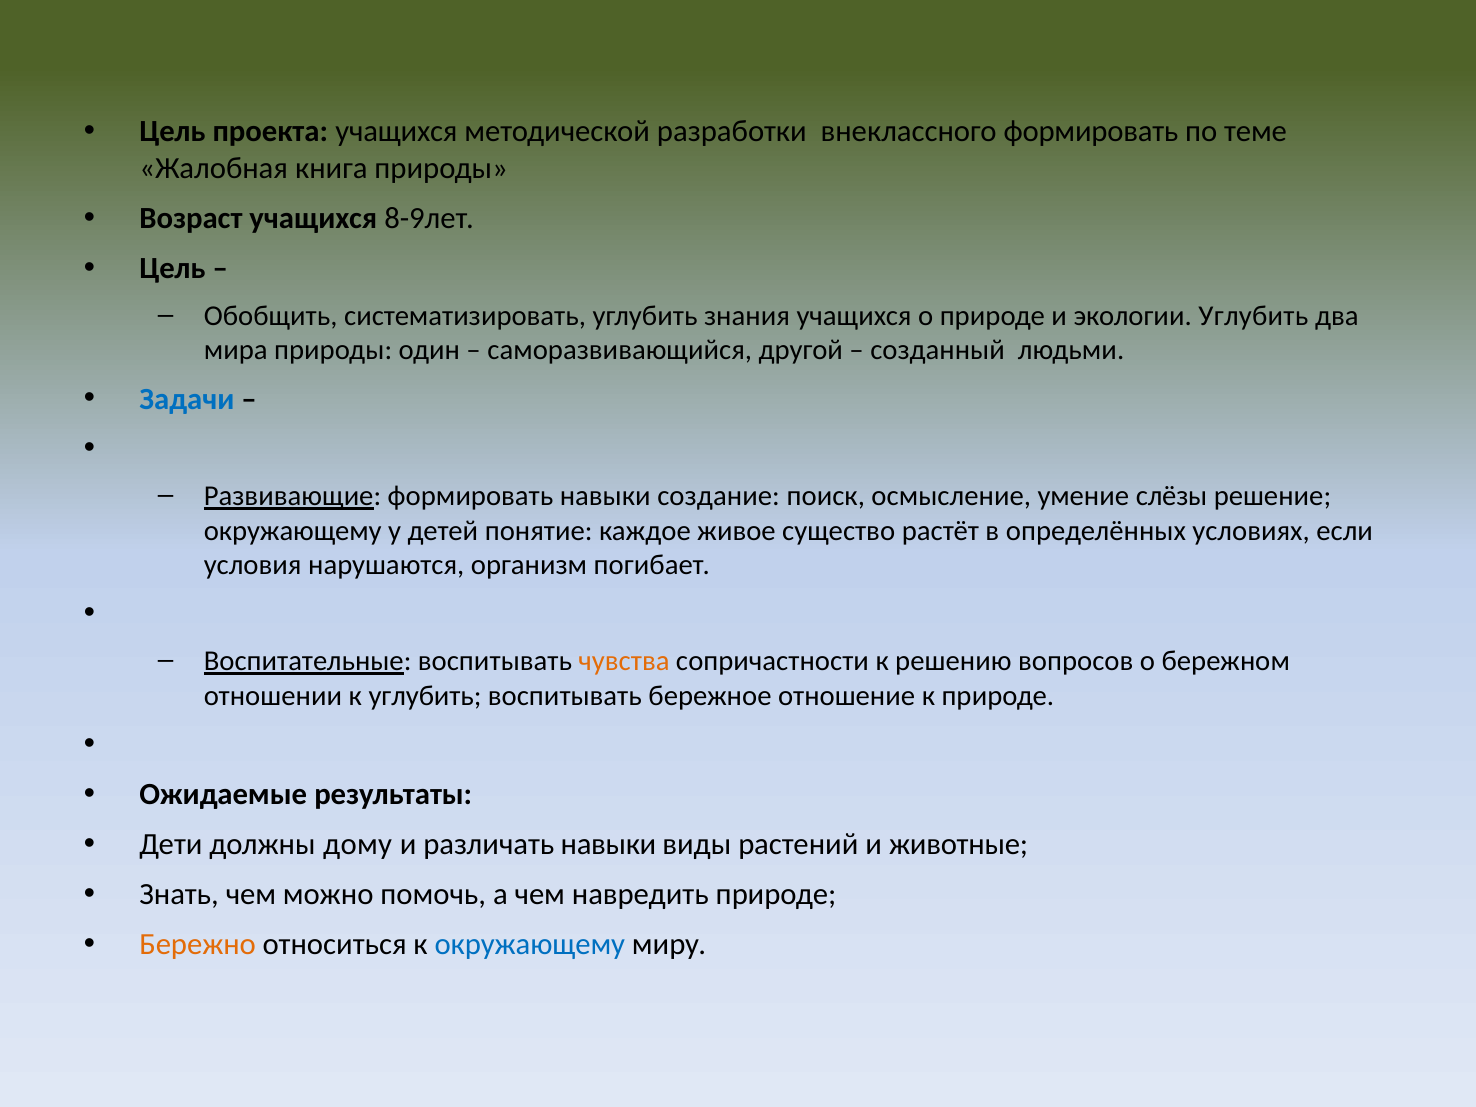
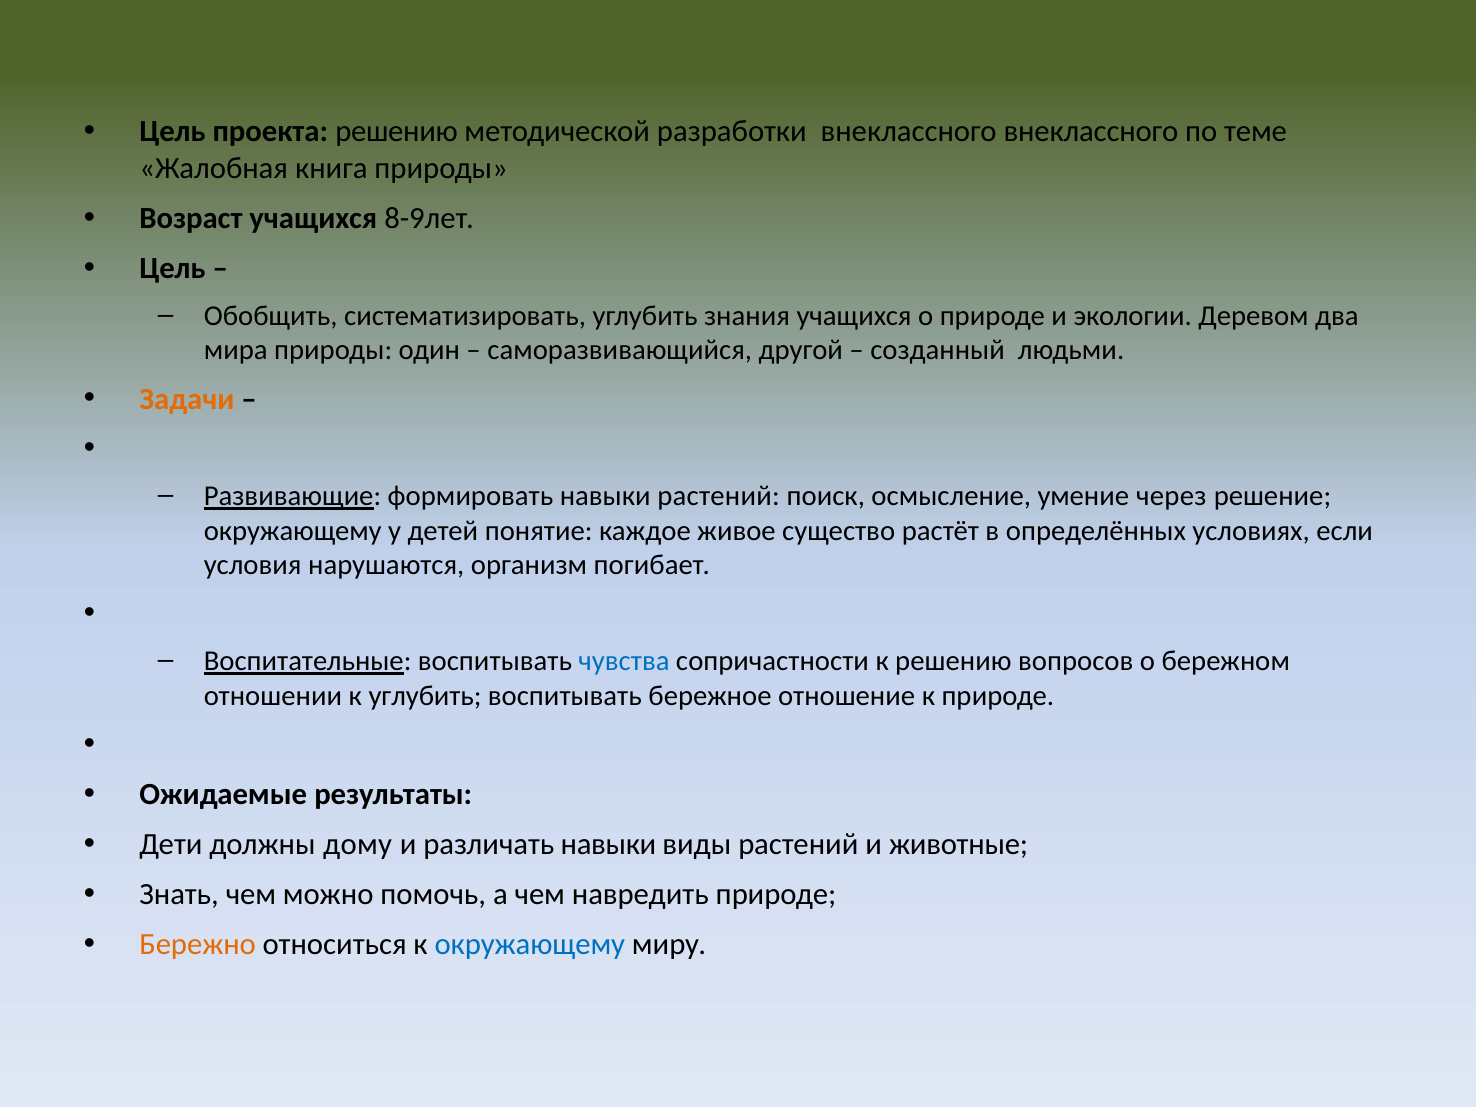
проекта учащихся: учащихся -> решению (397, 132)
внеклассного формировать: формировать -> внеклассного (1091, 132)
экологии Углубить: Углубить -> Деревом (1254, 316)
Задачи colour: blue -> orange (187, 399)
навыки создание: создание -> растений (719, 496)
слёзы: слёзы -> через (1171, 496)
чувства colour: orange -> blue (624, 661)
